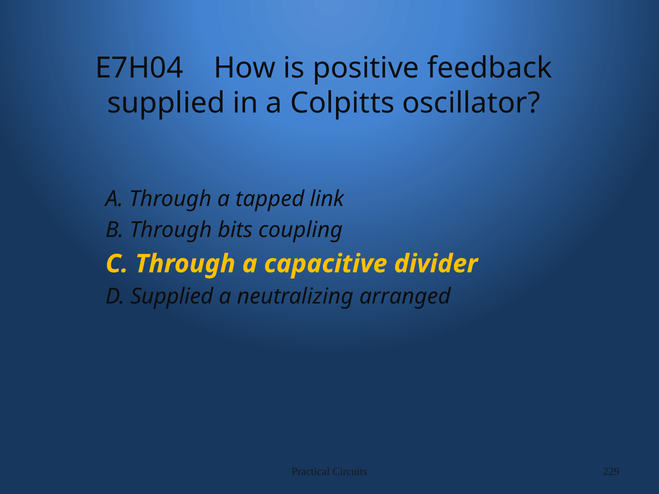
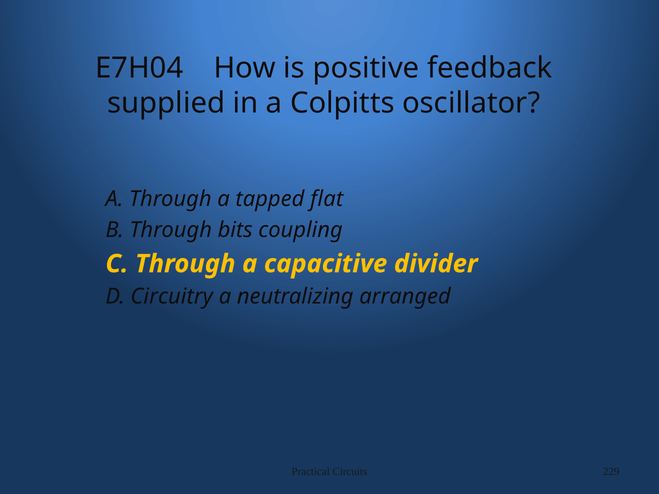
link: link -> flat (327, 199)
D Supplied: Supplied -> Circuitry (172, 297)
